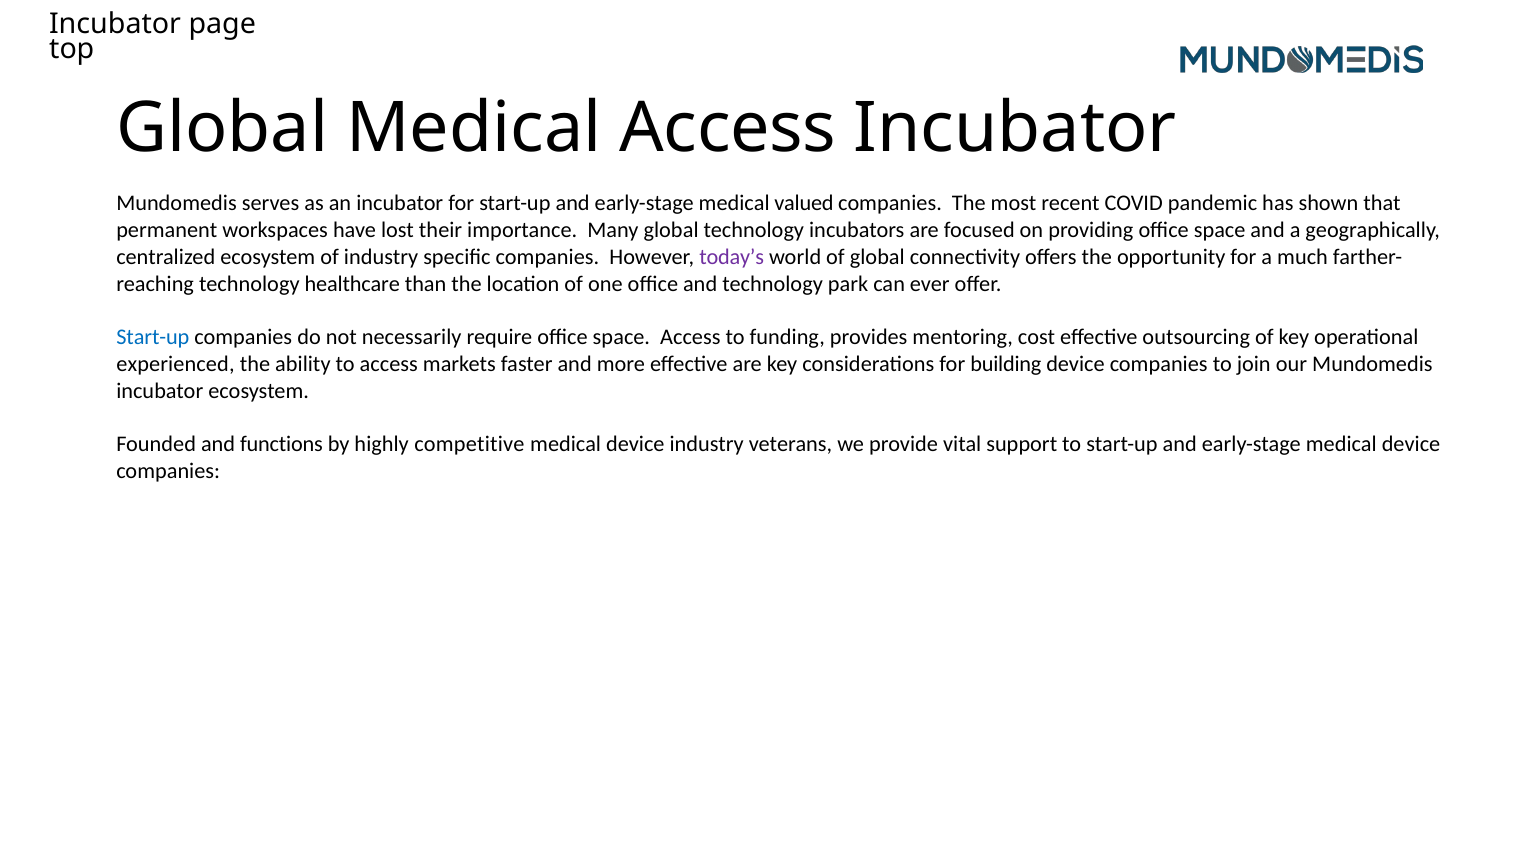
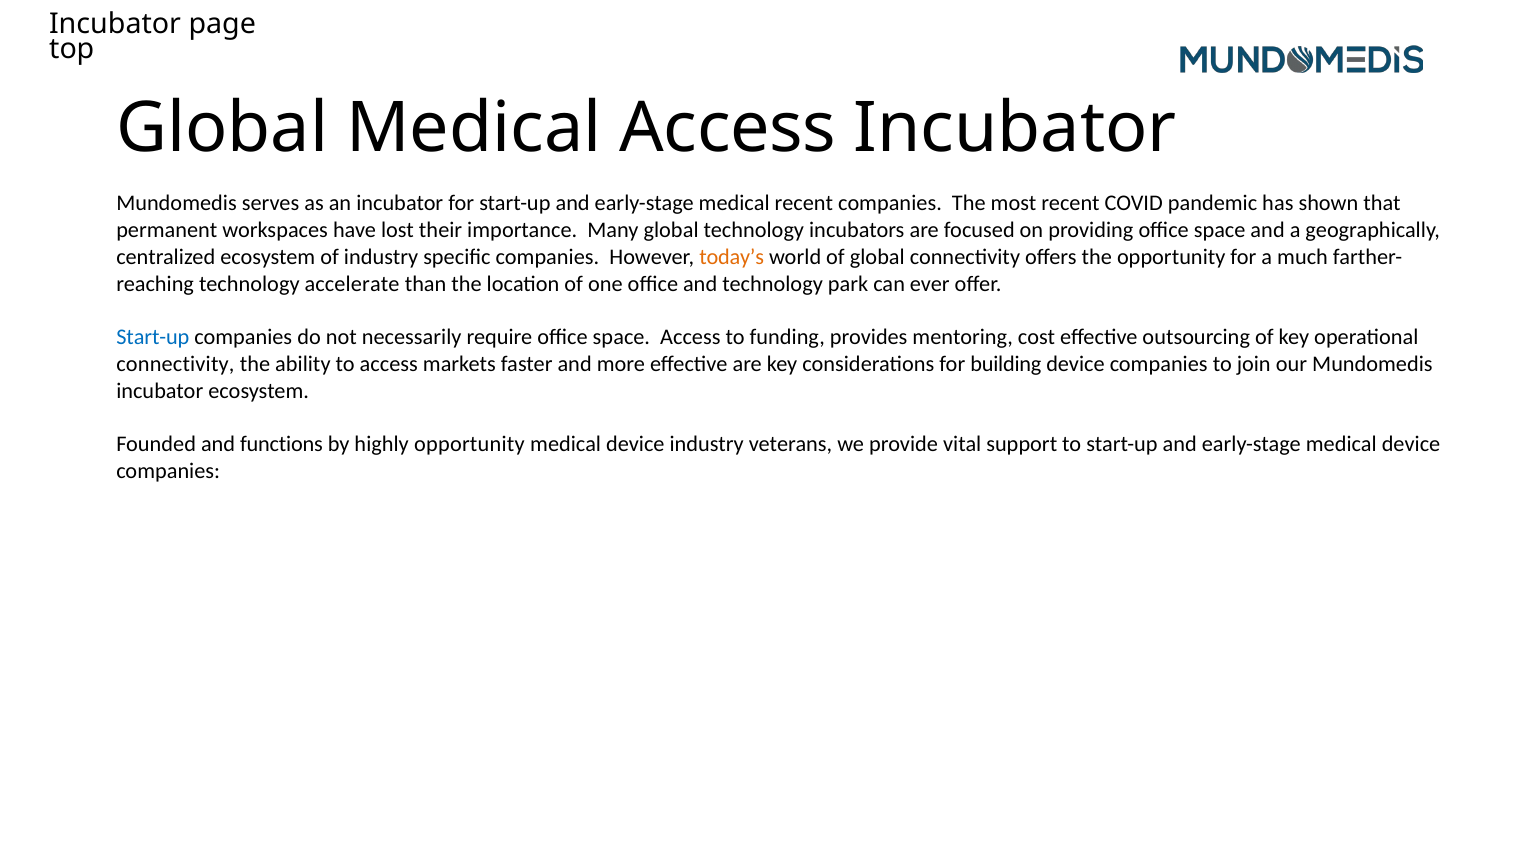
medical valued: valued -> recent (804, 203)
today’s colour: purple -> orange (732, 257)
healthcare: healthcare -> accelerate (352, 284)
experienced: experienced -> connectivity (175, 364)
highly competitive: competitive -> opportunity (469, 444)
